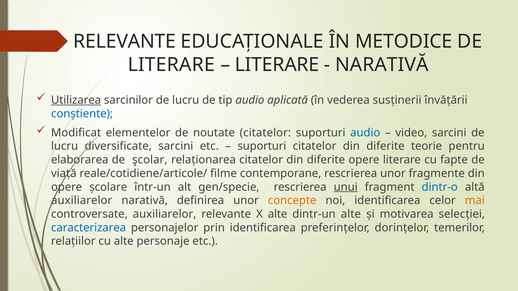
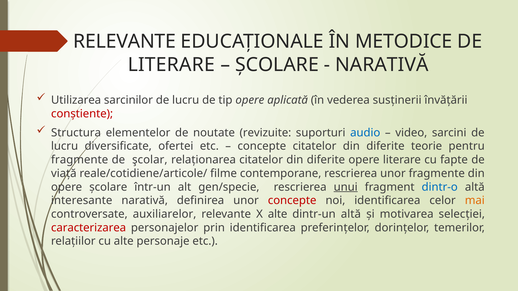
LITERARE: LITERARE -> ȘCOLARE (277, 65)
Utilizarea underline: present -> none (76, 100)
tip audio: audio -> opere (250, 100)
conștiente colour: blue -> red (82, 114)
Modificat: Modificat -> Structura (76, 133)
noutate citatelor: citatelor -> revizuite (265, 133)
diversificate sarcini: sarcini -> ofertei (176, 146)
suporturi: suporturi -> concepte (262, 146)
elaborarea: elaborarea -> fragmente (80, 160)
auxiliarelor: auxiliarelor -> interesante (82, 201)
concepte colour: orange -> red (292, 201)
dintr-un alte: alte -> altă (351, 214)
caracterizarea colour: blue -> red (89, 228)
